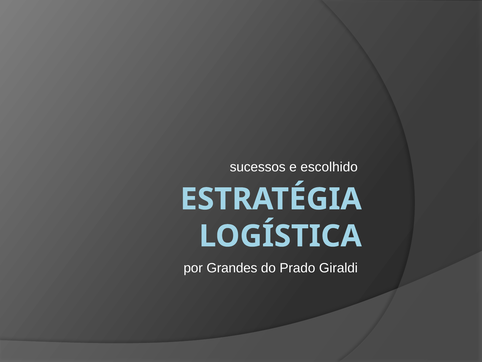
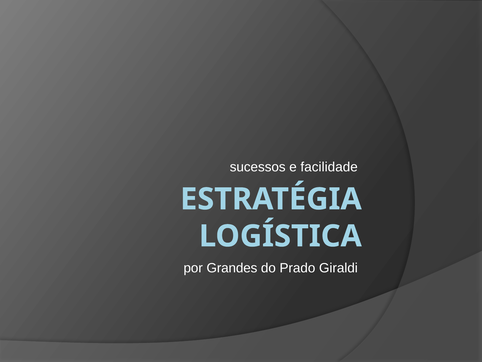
escolhido: escolhido -> facilidade (329, 167)
